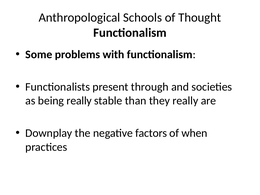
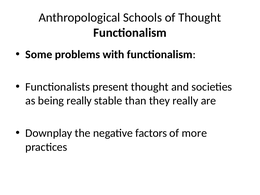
present through: through -> thought (150, 87)
when: when -> more (194, 133)
